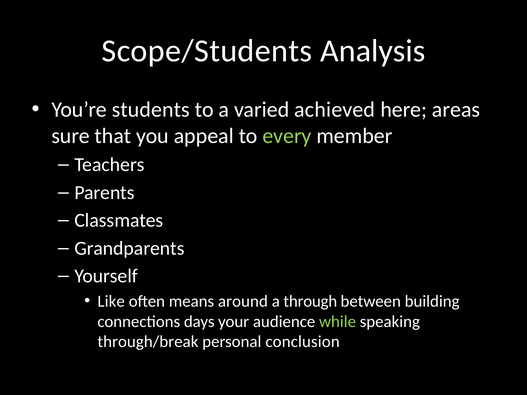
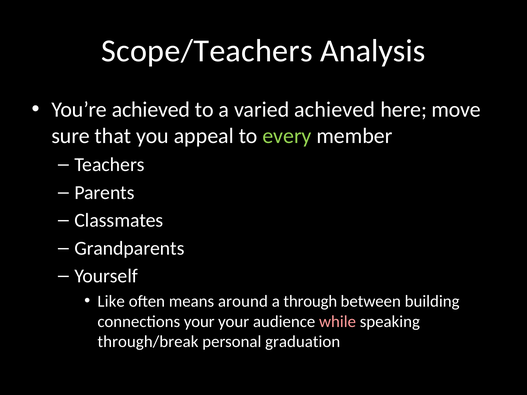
Scope/Students: Scope/Students -> Scope/Teachers (207, 51)
You’re students: students -> achieved (151, 110)
areas: areas -> move (456, 110)
connections days: days -> your (199, 322)
while colour: light green -> pink (338, 322)
conclusion: conclusion -> graduation (303, 342)
